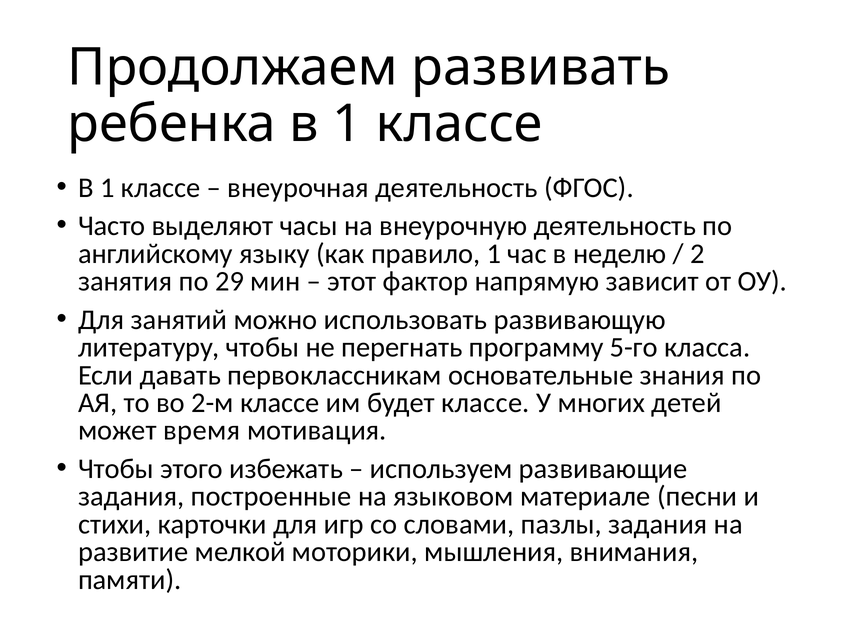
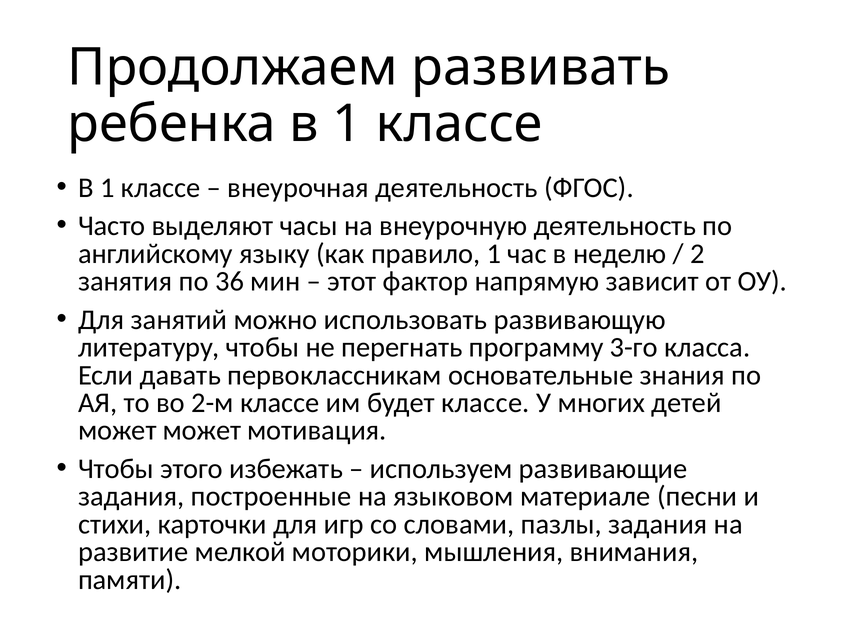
29: 29 -> 36 (230, 281)
5-го: 5-го -> 3-го (634, 348)
может время: время -> может (202, 431)
